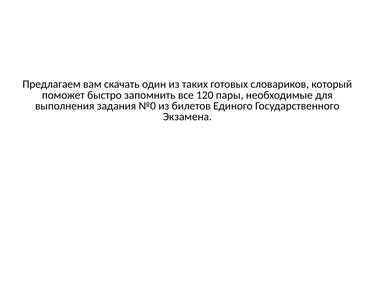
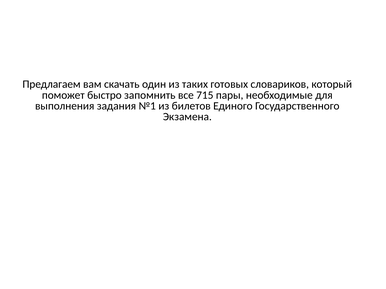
120: 120 -> 715 (205, 95)
№0: №0 -> №1 (147, 106)
